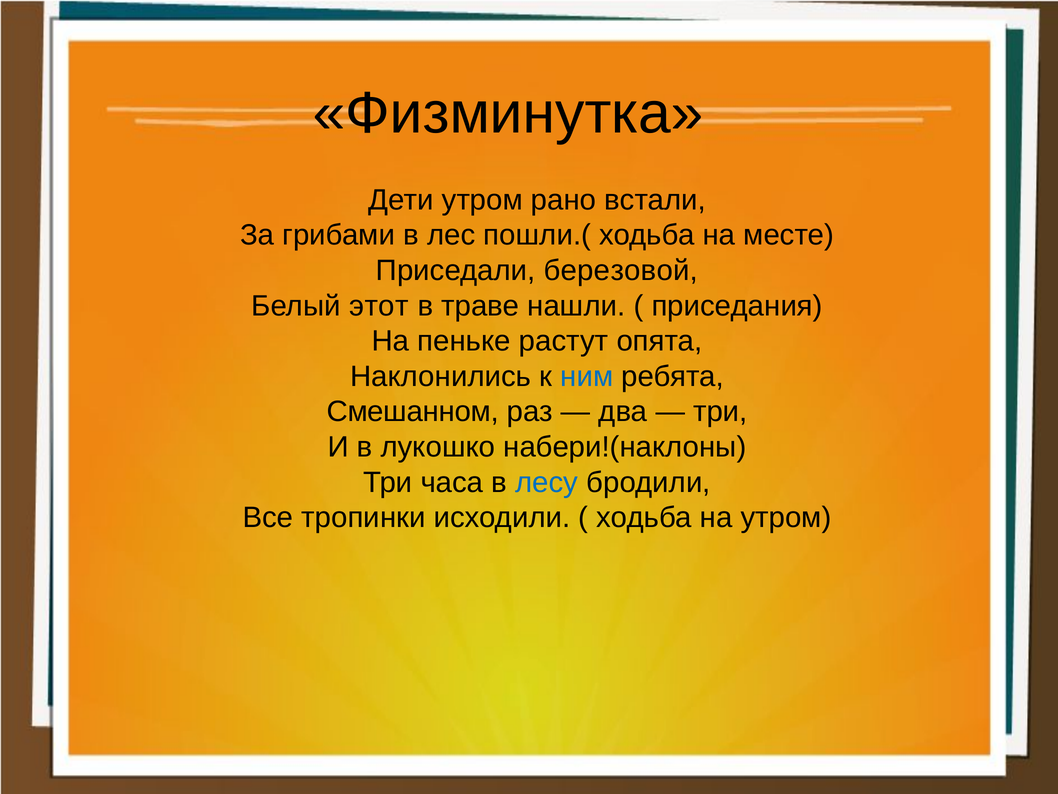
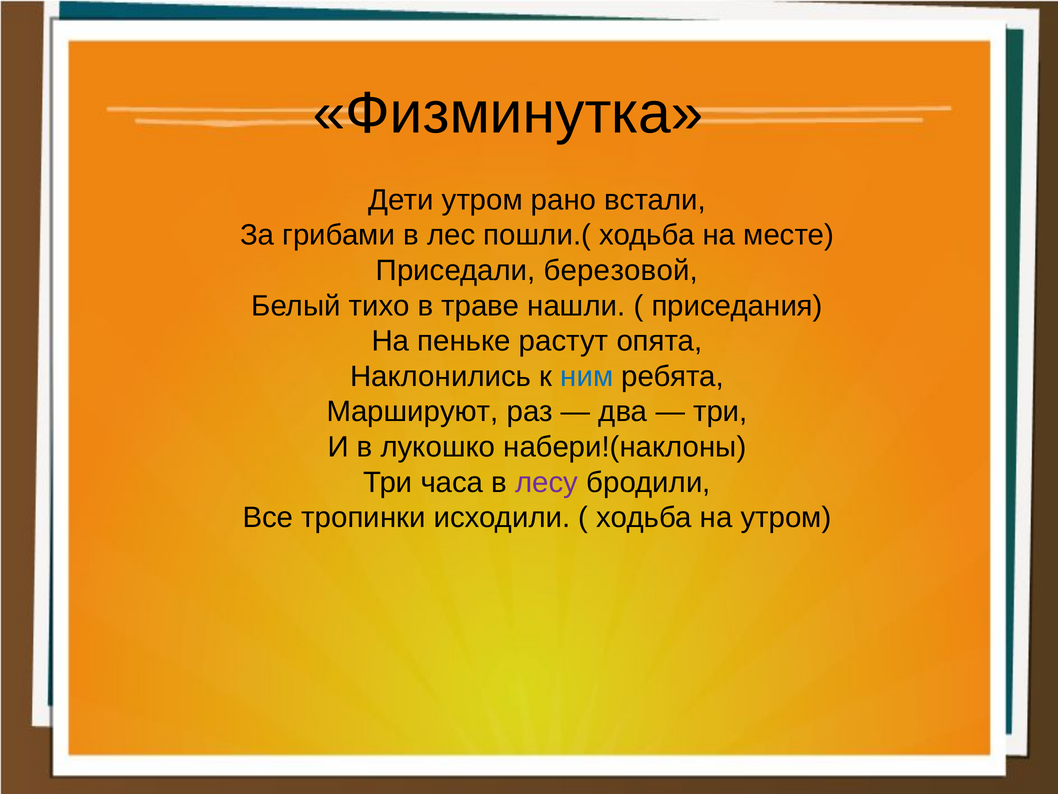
этот: этот -> тихо (379, 306)
Смешанном: Смешанном -> Маршируют (413, 411)
лесу colour: blue -> purple (547, 482)
